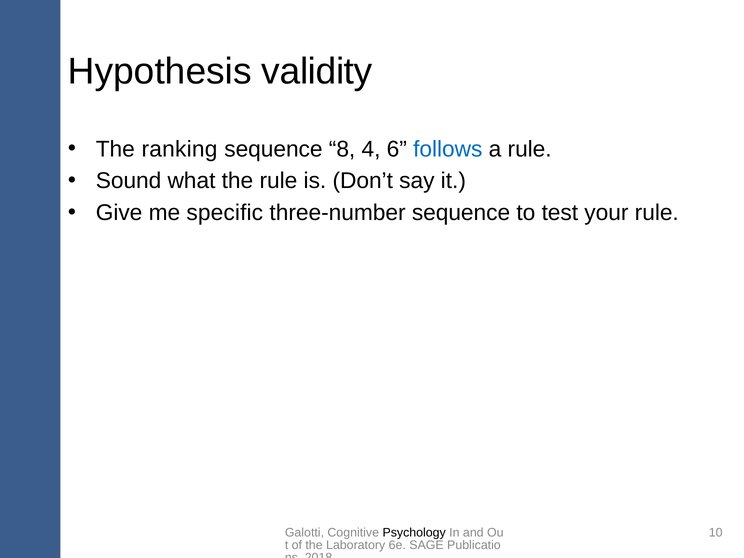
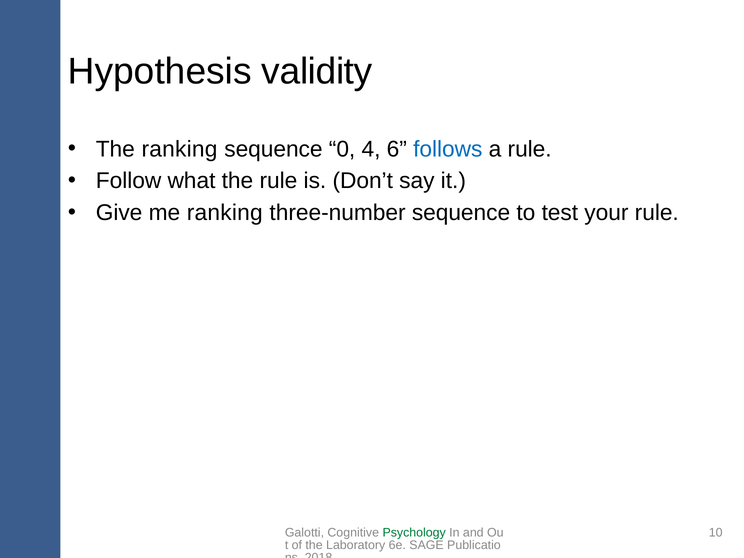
8: 8 -> 0 (342, 149)
Sound: Sound -> Follow (129, 181)
me specific: specific -> ranking (225, 213)
Psychology colour: black -> green (414, 533)
